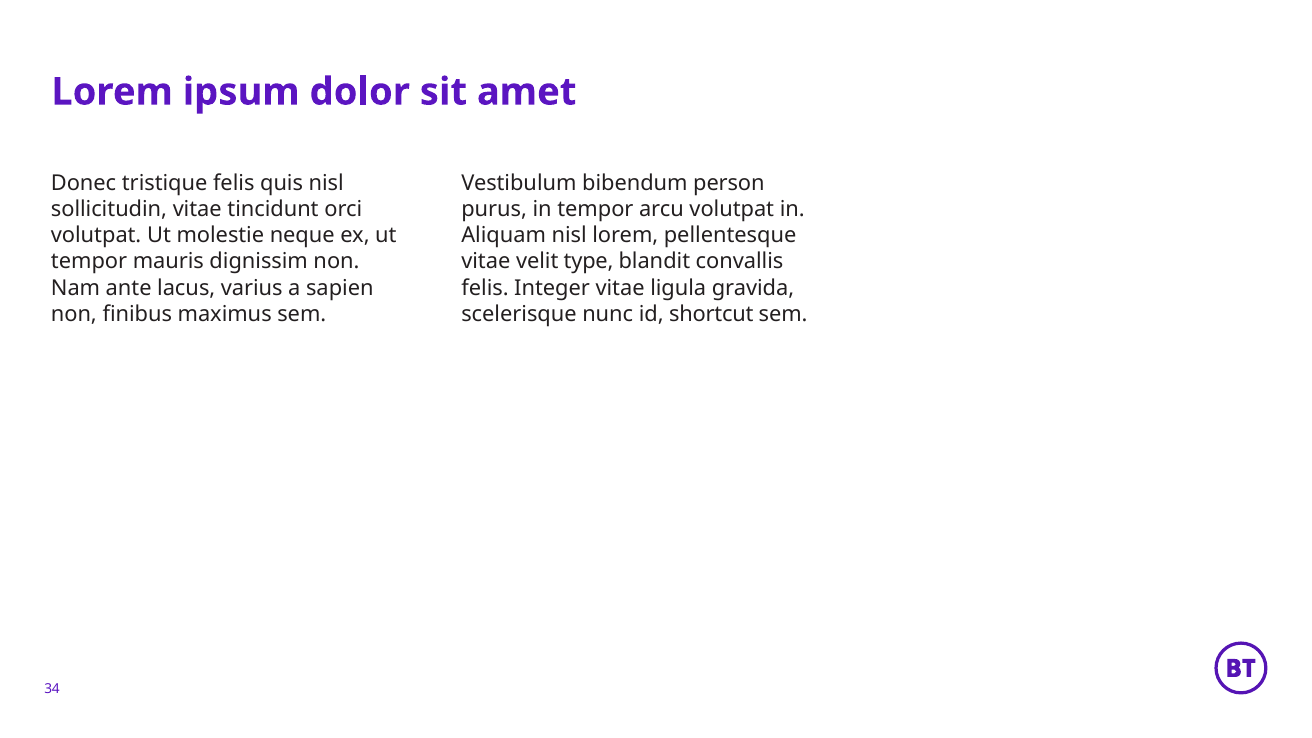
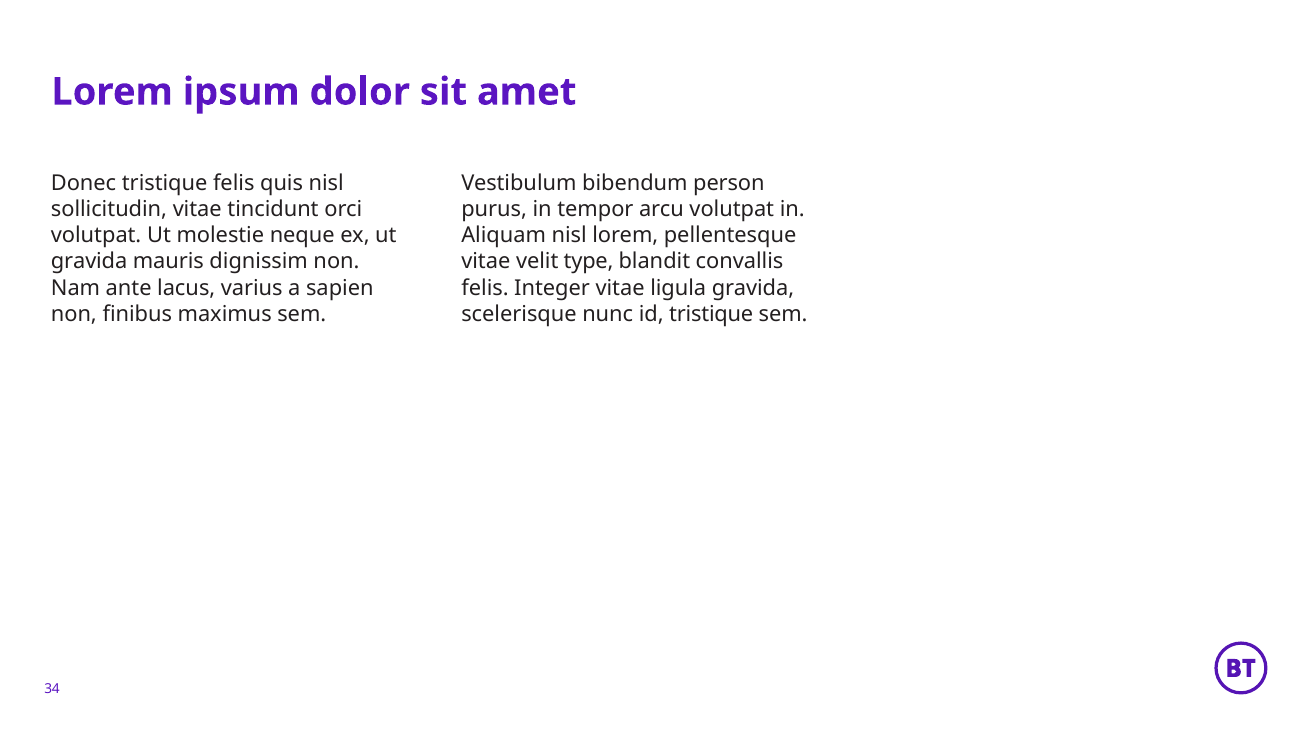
tempor: tempor -> gravida (89, 262)
id shortcut: shortcut -> tristique (711, 314)
